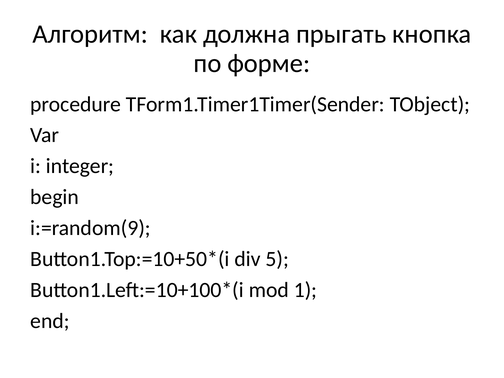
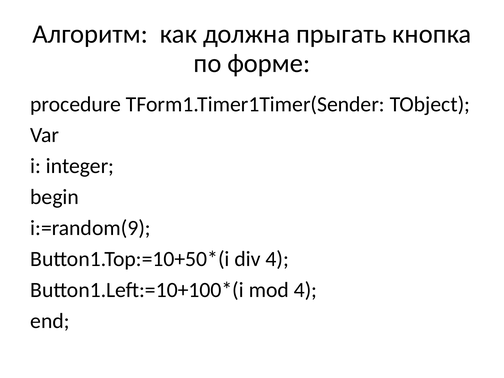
div 5: 5 -> 4 (277, 259)
mod 1: 1 -> 4 (305, 290)
